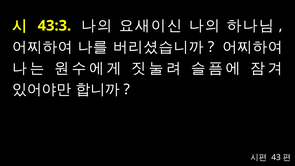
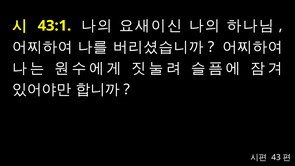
43:3: 43:3 -> 43:1 (54, 26)
